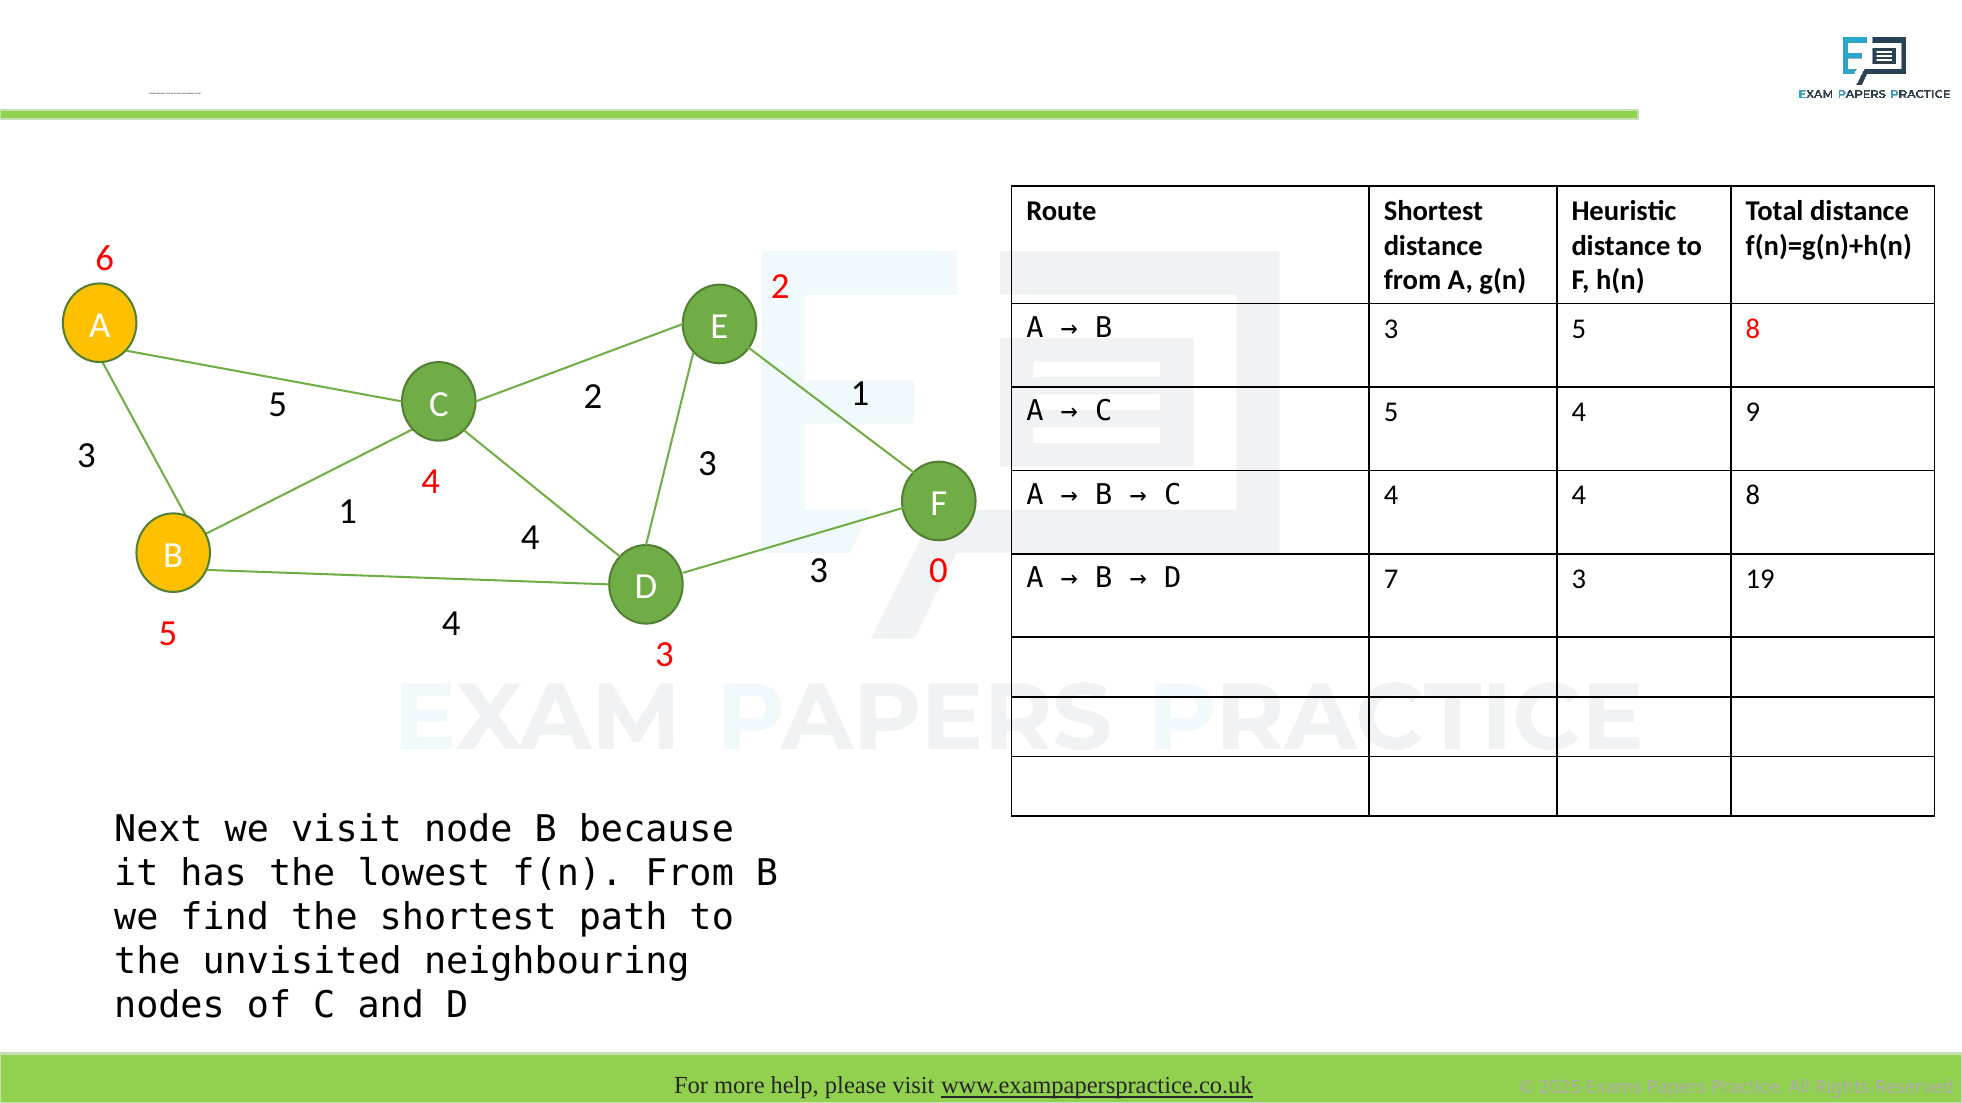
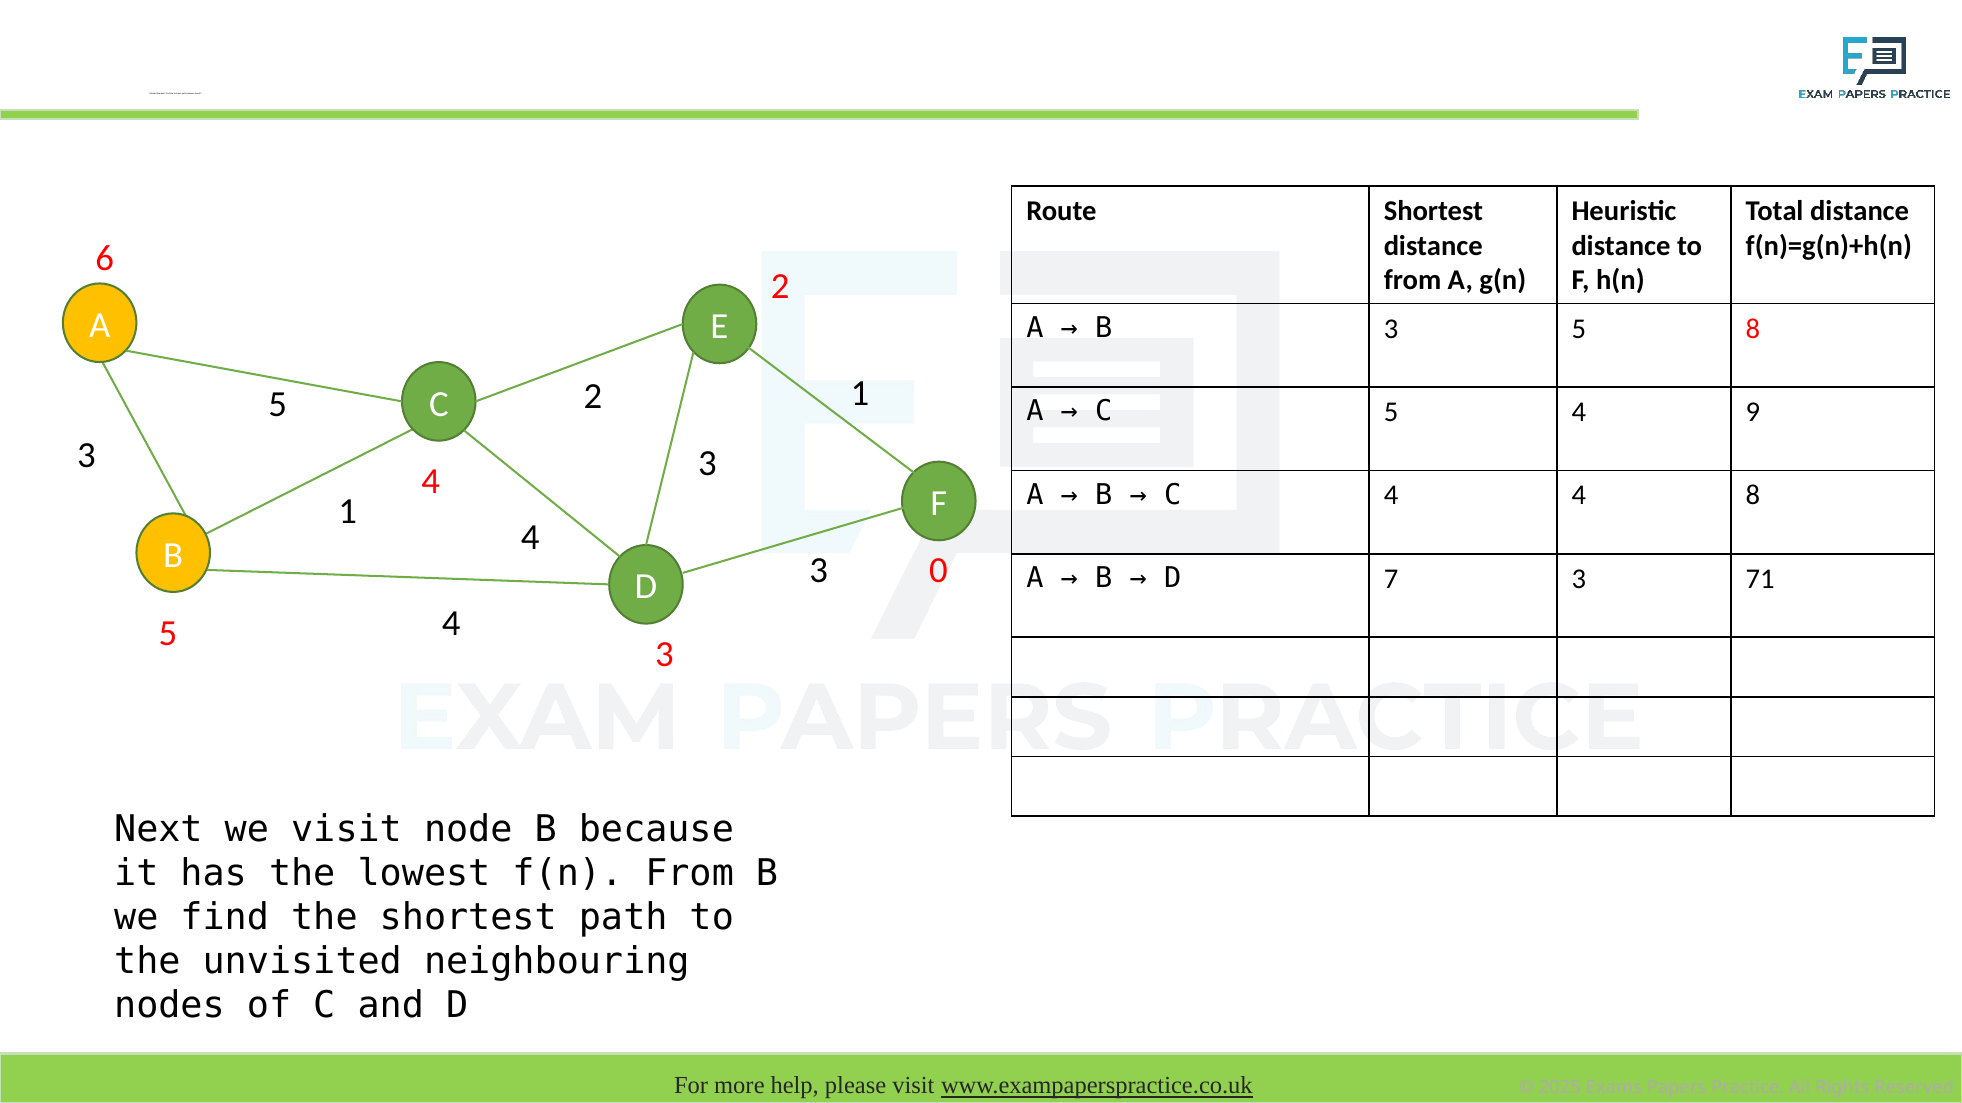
19: 19 -> 71 (1760, 579)
